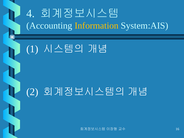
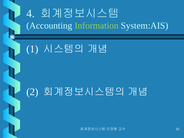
Information colour: yellow -> light green (97, 26)
